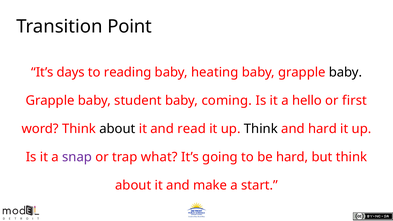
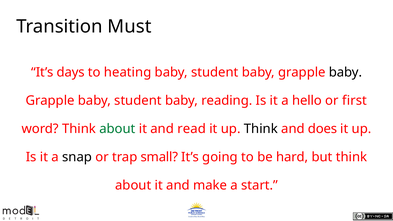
Point: Point -> Must (129, 27)
reading: reading -> heating (128, 72)
heating: heating -> student (215, 72)
coming: coming -> reading (227, 101)
about colour: black -> green (117, 129)
and hard: hard -> does (322, 129)
snap colour: purple -> black (77, 157)
what: what -> small (159, 157)
